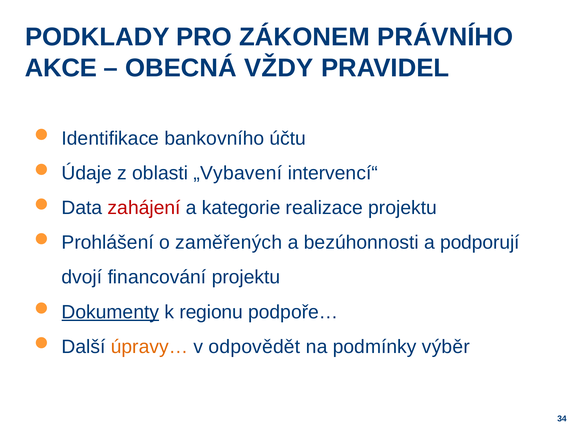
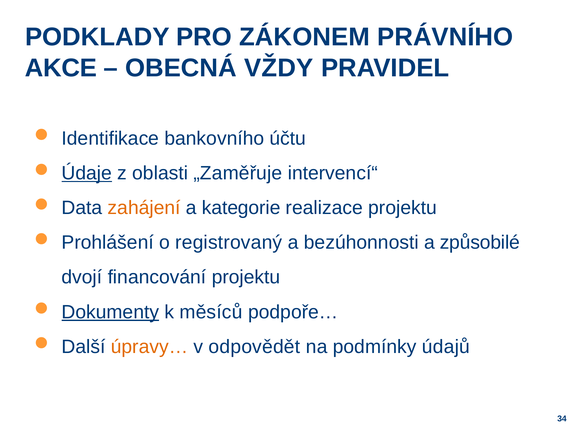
Údaje underline: none -> present (87, 173)
„Vybavení: „Vybavení -> „Zaměřuje (238, 173)
zahájení colour: red -> orange (144, 208)
zaměřených: zaměřených -> registrovaný (229, 243)
podporují: podporují -> způsobilé (480, 243)
regionu: regionu -> měsíců (211, 312)
výběr: výběr -> údajů (446, 347)
